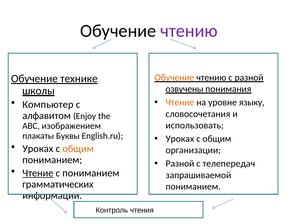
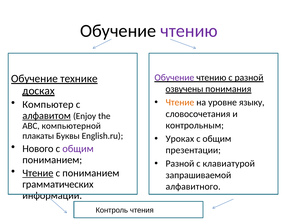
Обучение colour: orange -> purple (174, 77)
школы: школы -> досках (39, 91)
алфавитом underline: none -> present (47, 115)
использовать: использовать -> контрольным (195, 125)
изображением: изображением -> компьютерной (71, 126)
Уроках: Уроках -> Нового (38, 148)
общим colour: orange -> purple (78, 148)
организации: организации -> презентации (193, 150)
телепередач: телепередач -> клавиатурой (229, 163)
пониманием: пониманием -> алфавитного (193, 186)
